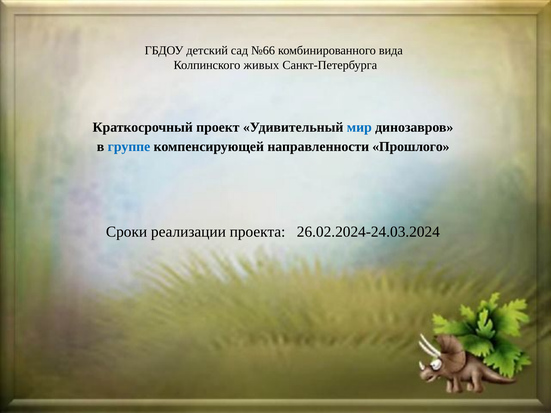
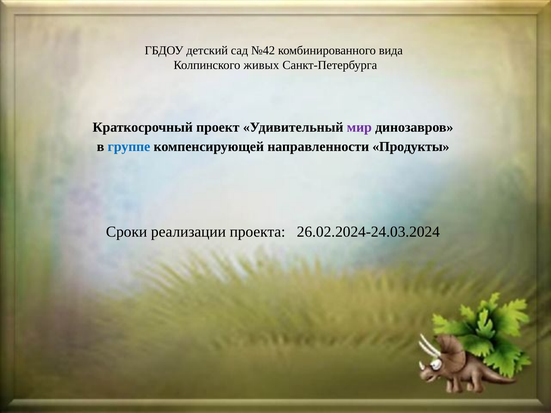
№66: №66 -> №42 (263, 50)
мир colour: blue -> purple (359, 127)
Прошлого: Прошлого -> Продукты (411, 147)
